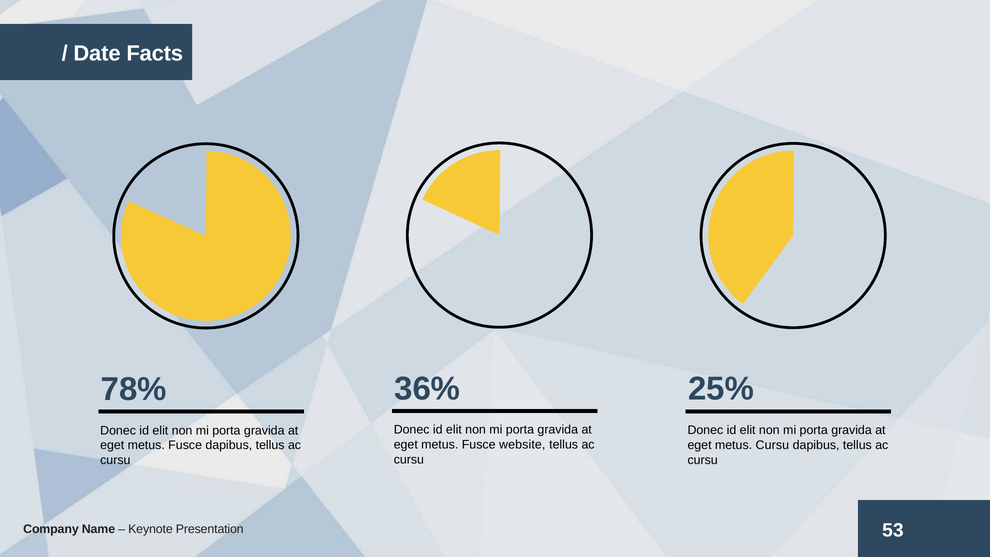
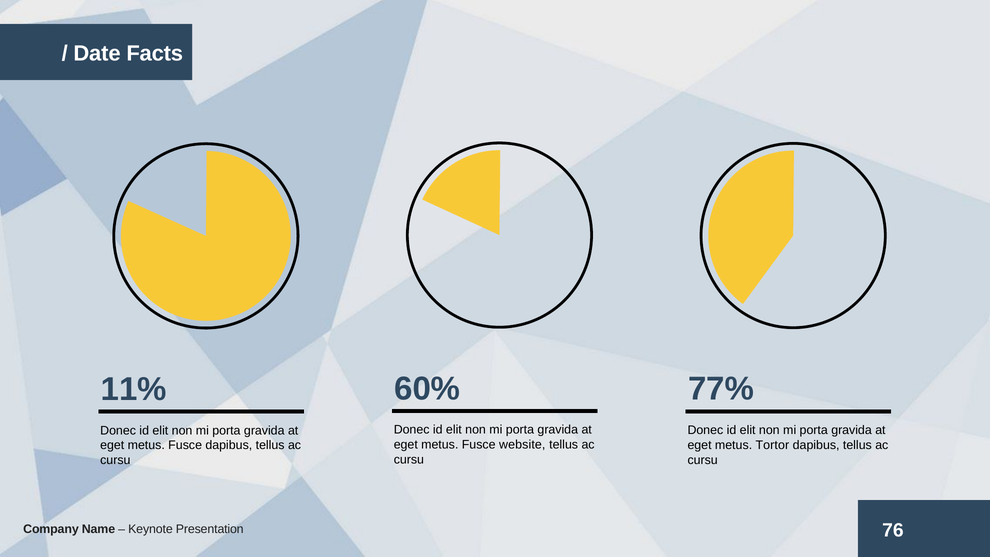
36%: 36% -> 60% (427, 389)
25%: 25% -> 77% (721, 389)
78%: 78% -> 11% (134, 389)
metus Cursu: Cursu -> Tortor (772, 445)
53: 53 -> 76 (893, 530)
